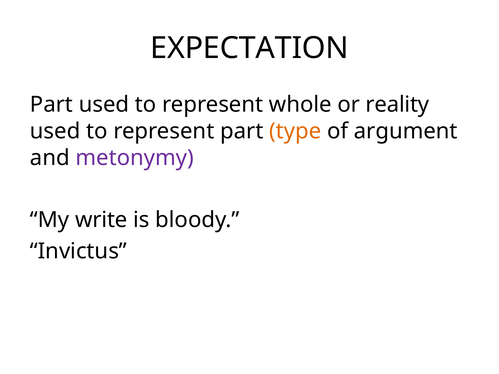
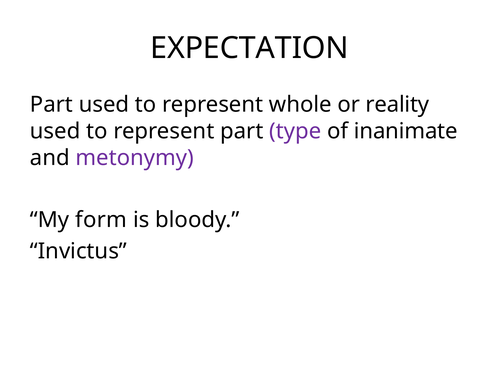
type colour: orange -> purple (295, 131)
argument: argument -> inanimate (406, 131)
write: write -> form (101, 220)
